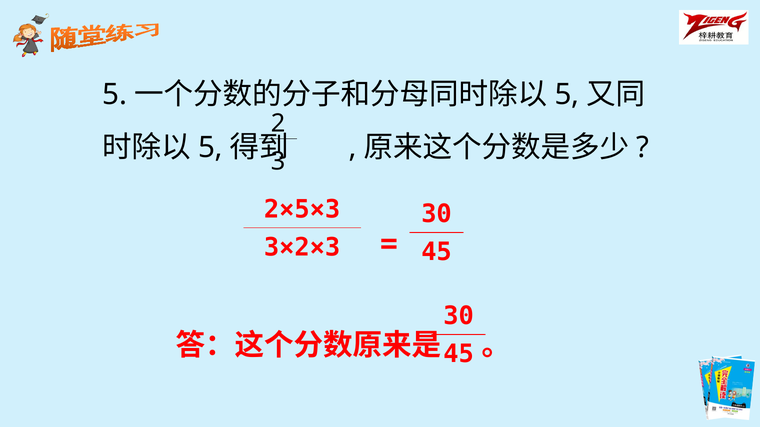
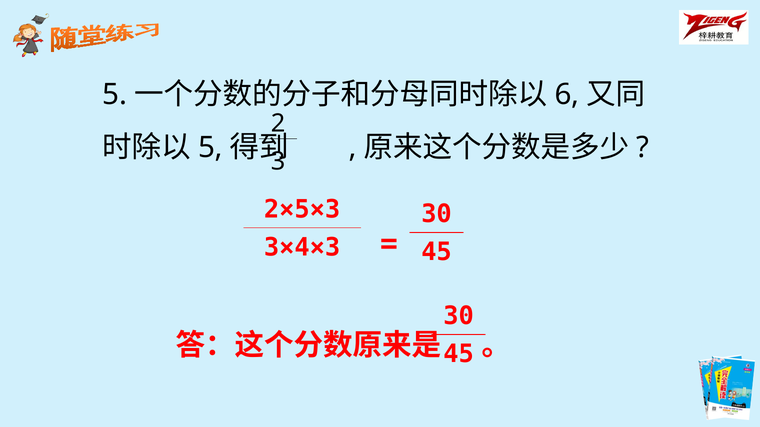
5: 5 -> 6 (567, 95)
3×2×3: 3×2×3 -> 3×4×3 (302, 247)
